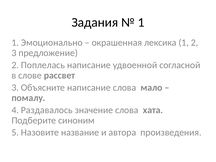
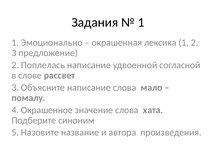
Раздавалось: Раздавалось -> Окрашенное (47, 110)
